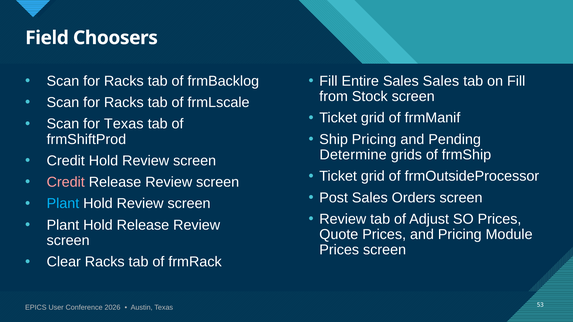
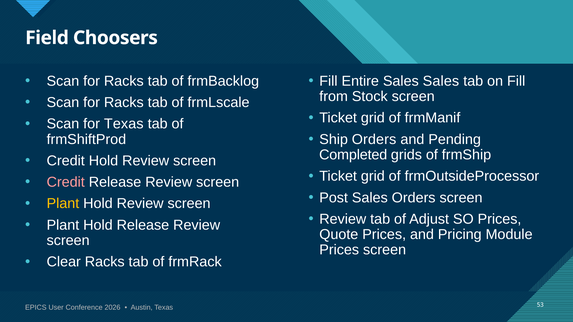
Ship Pricing: Pricing -> Orders (374, 139)
Determine: Determine -> Completed (353, 155)
Plant colour: light blue -> yellow (63, 204)
